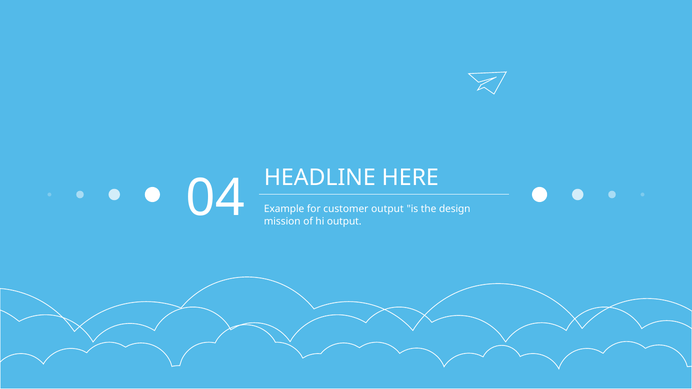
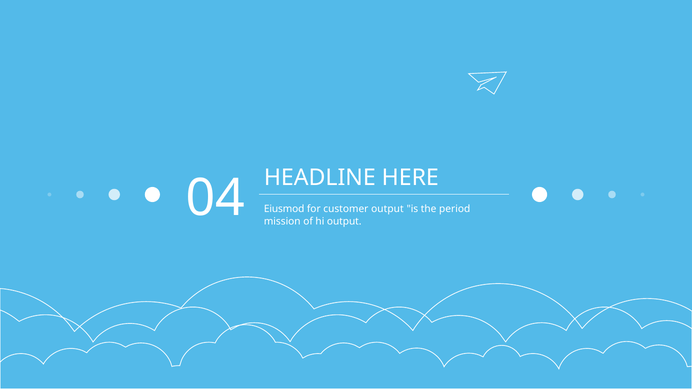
Example: Example -> Eiusmod (284, 209)
design: design -> period (455, 209)
